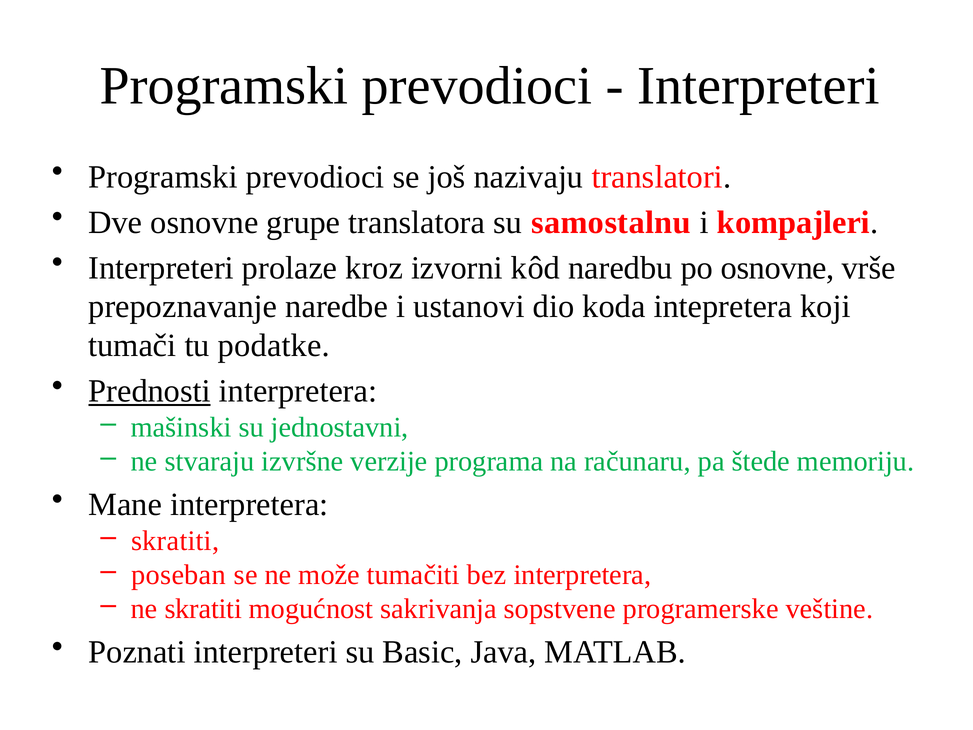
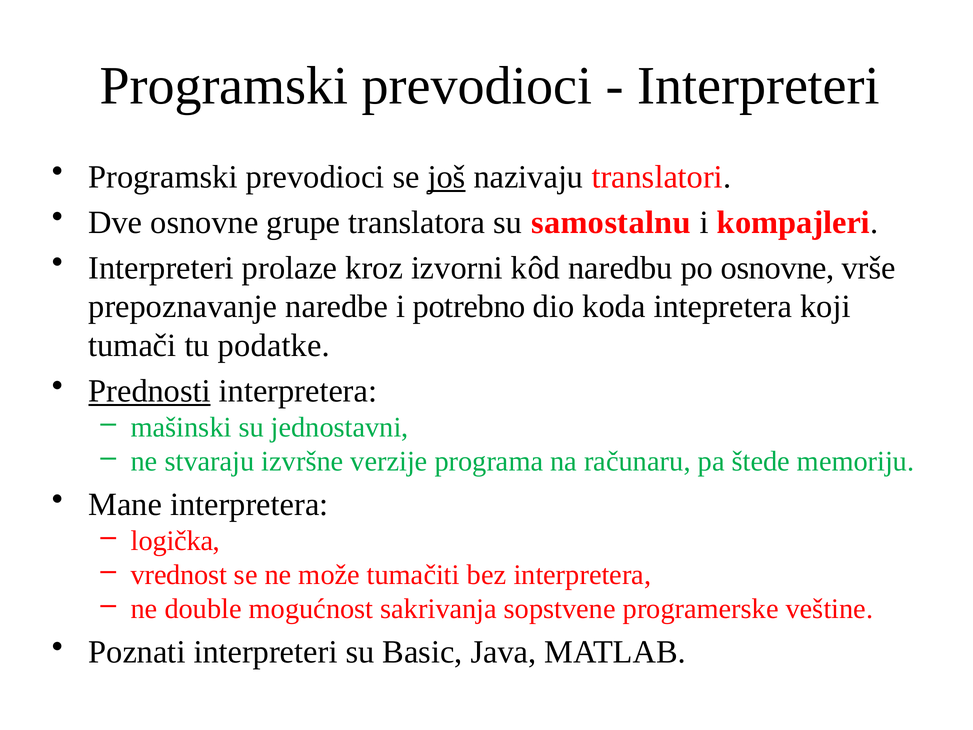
još underline: none -> present (447, 177)
ustanovi: ustanovi -> potrebno (469, 307)
skratiti: skratiti -> logička (175, 541)
poseban: poseban -> vrednost (179, 575)
ne skratiti: skratiti -> double (203, 609)
